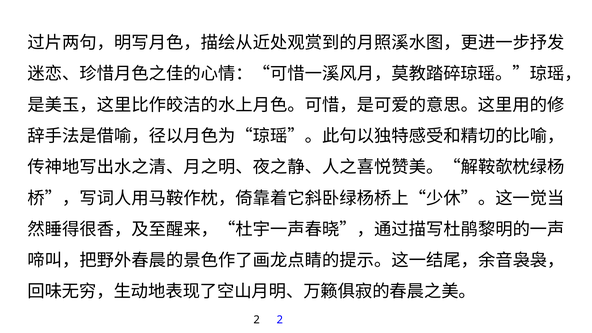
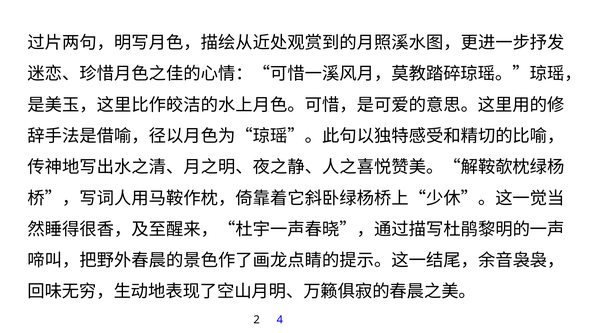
2 2: 2 -> 4 (280, 320)
